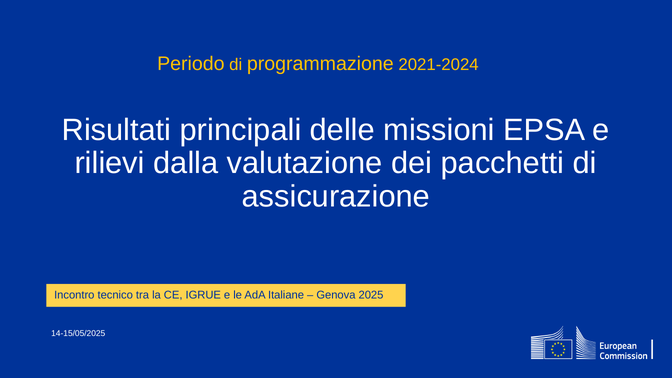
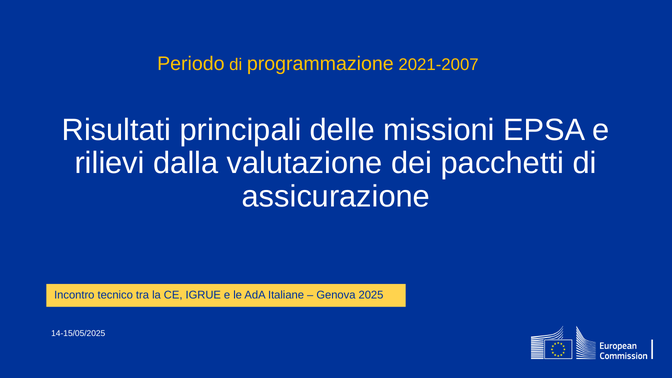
2021-2024: 2021-2024 -> 2021-2007 (439, 65)
